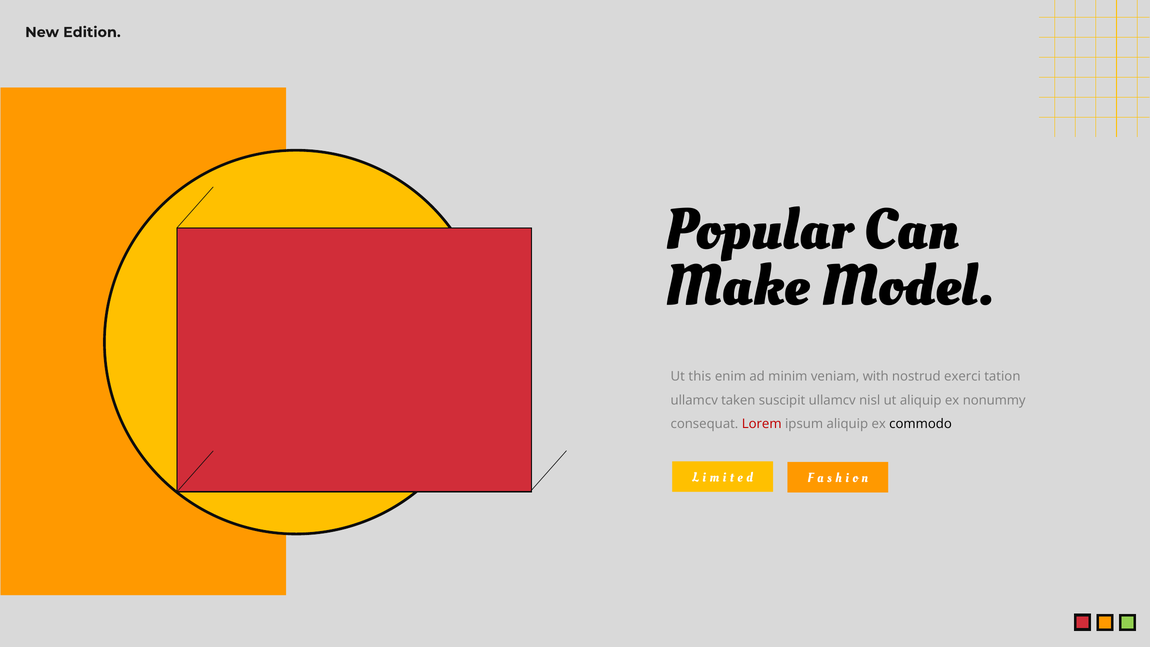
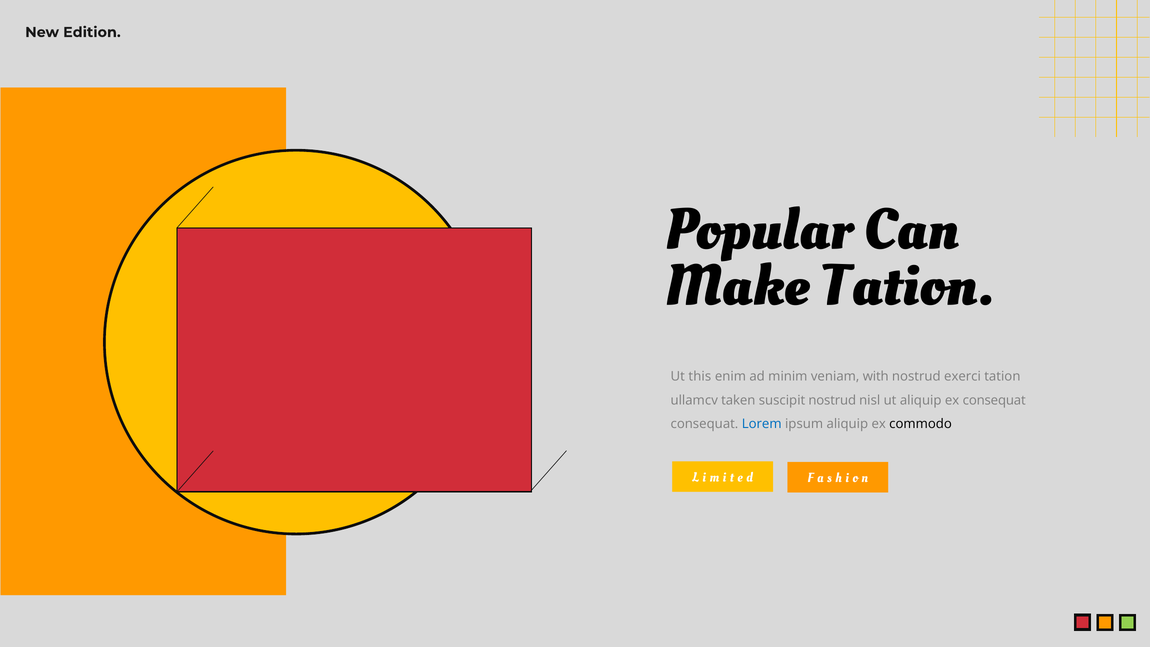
Make Model: Model -> Tation (907, 286)
suscipit ullamcv: ullamcv -> nostrud (832, 400)
ex nonummy: nonummy -> consequat (994, 400)
Lorem colour: red -> blue (762, 424)
